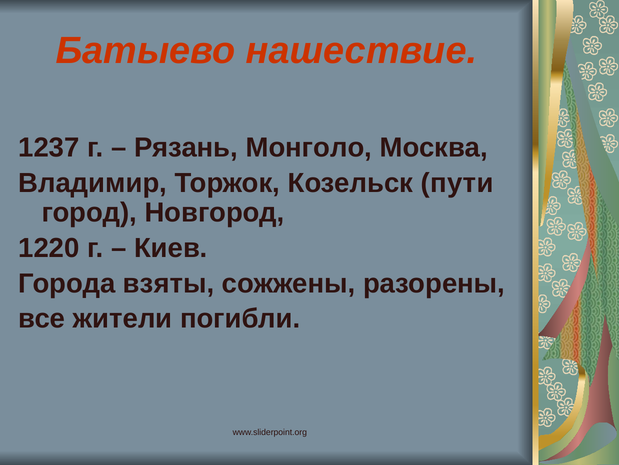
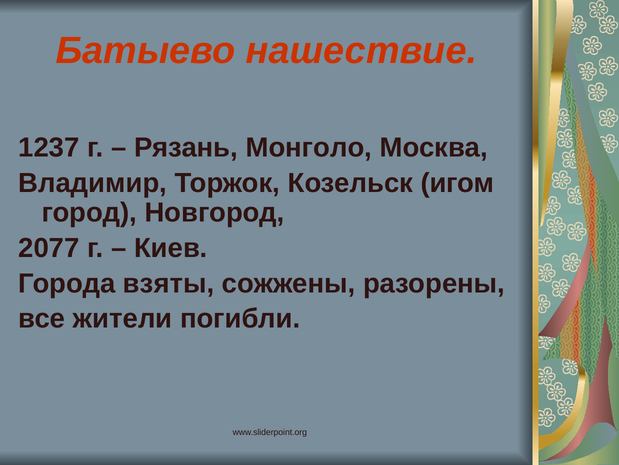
пути: пути -> игом (457, 183)
1220: 1220 -> 2077 (49, 248)
